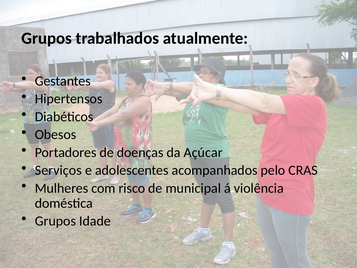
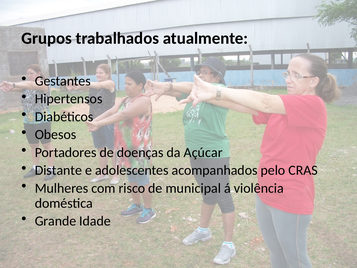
Serviços: Serviços -> Distante (58, 170)
Grupos: Grupos -> Grande (55, 221)
